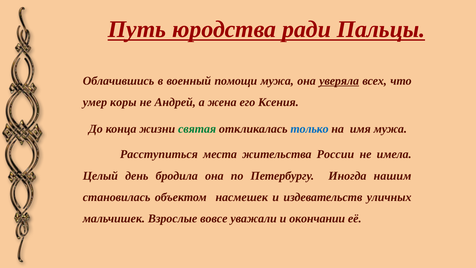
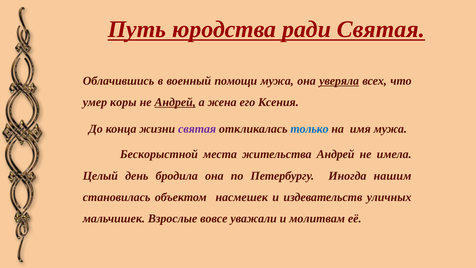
ради Пальцы: Пальцы -> Святая (381, 29)
Андрей underline: none -> present (175, 102)
святая colour: green -> purple (197, 129)
Расступиться: Расступиться -> Бескорыстной (159, 154)
жительства России: России -> Андрей (336, 154)
окончании: окончании -> молитвам (317, 218)
